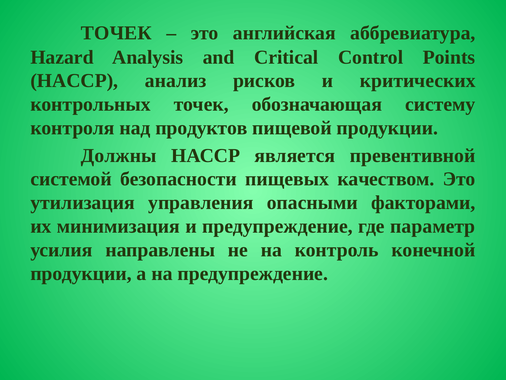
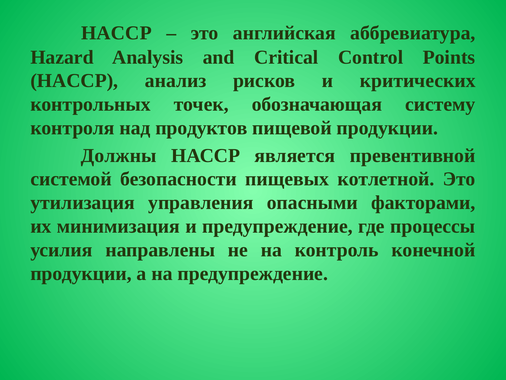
ТОЧЕК: ТОЧЕК -> НАССР (116, 33)
качеством: качеством -> котлетной (386, 179)
параметр: параметр -> процессы (433, 226)
